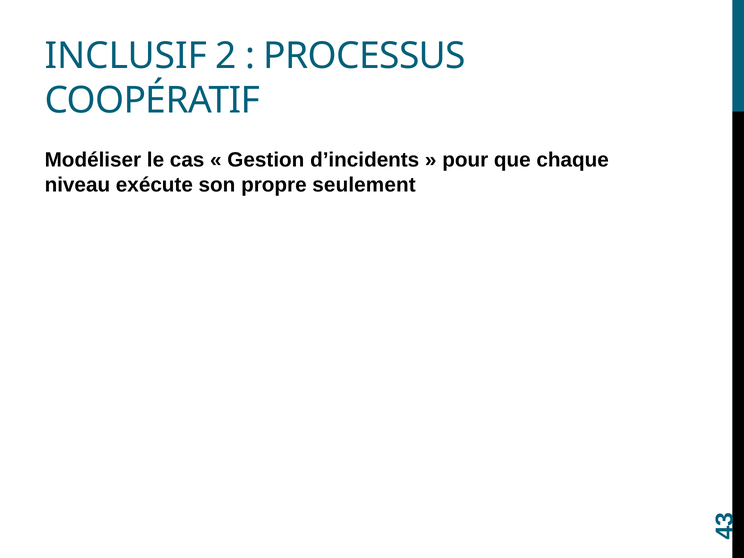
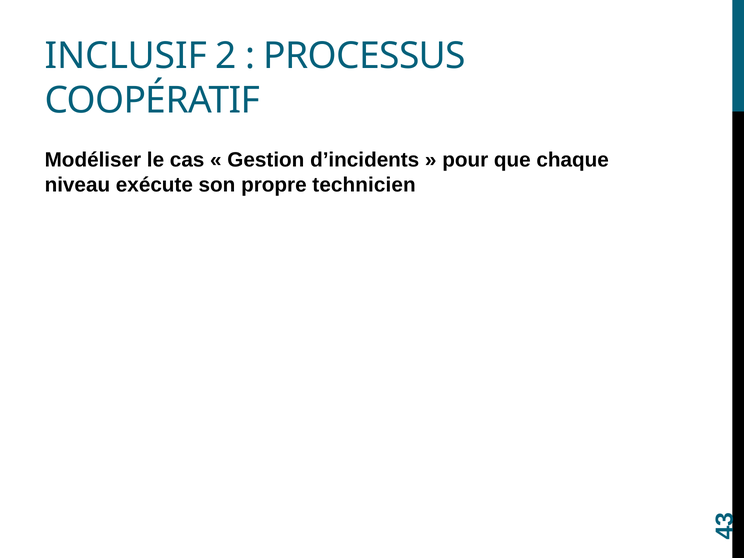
seulement: seulement -> technicien (364, 185)
